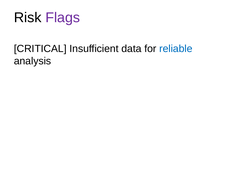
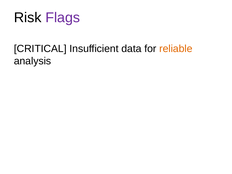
reliable colour: blue -> orange (176, 49)
